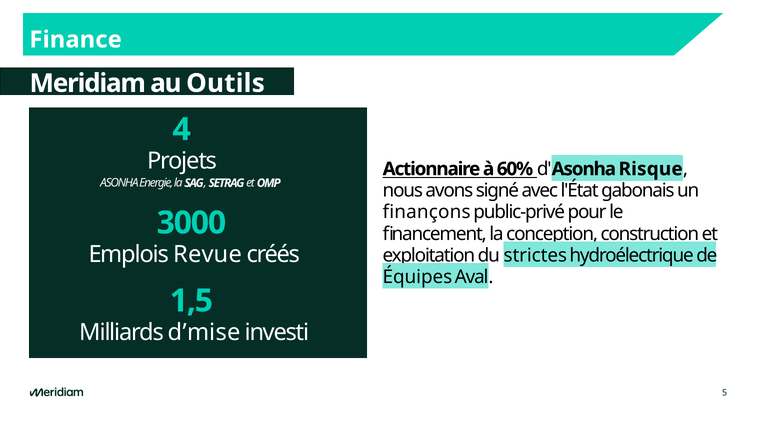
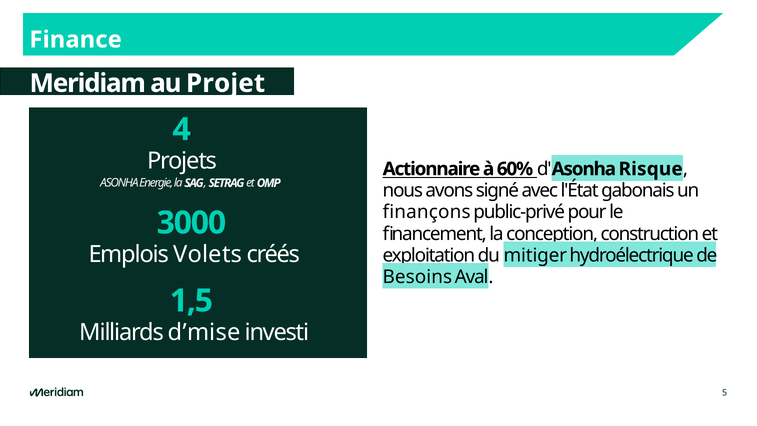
Outils: Outils -> Projet (226, 83)
Revue: Revue -> Volets (208, 254)
strictes: strictes -> mitiger (535, 255)
Équipes: Équipes -> Besoins (417, 277)
